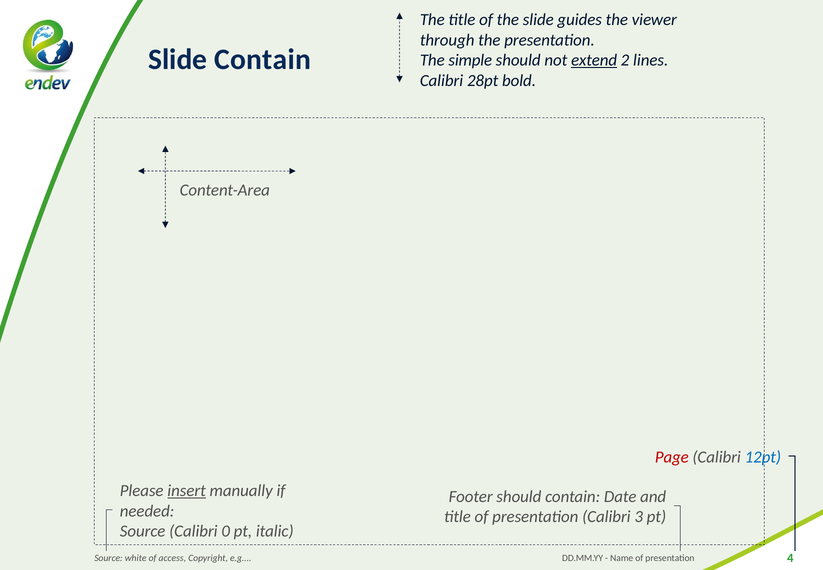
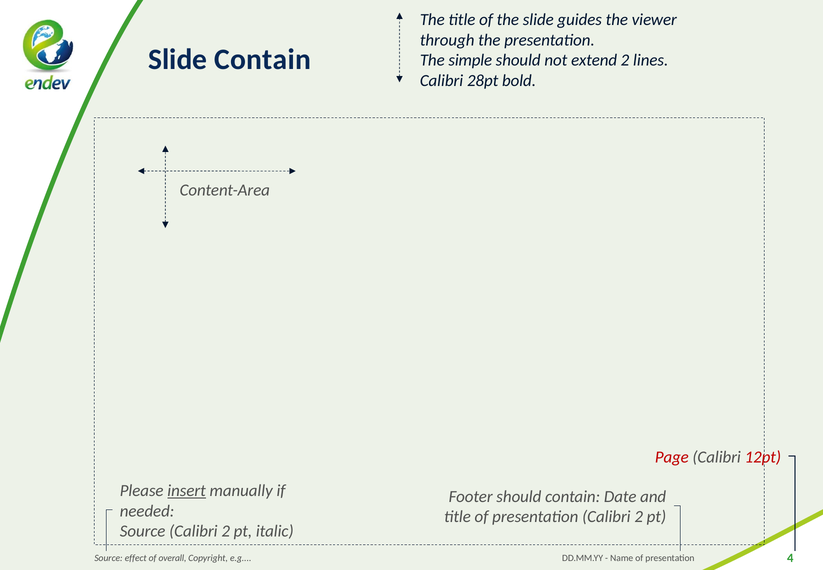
extend underline: present -> none (594, 60)
12pt colour: blue -> red (763, 457)
presentation Calibri 3: 3 -> 2 (639, 517)
Source Calibri 0: 0 -> 2 (226, 531)
white: white -> effect (136, 558)
access: access -> overall (172, 558)
